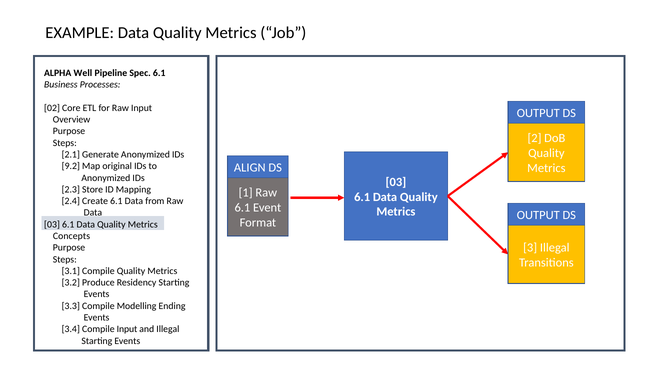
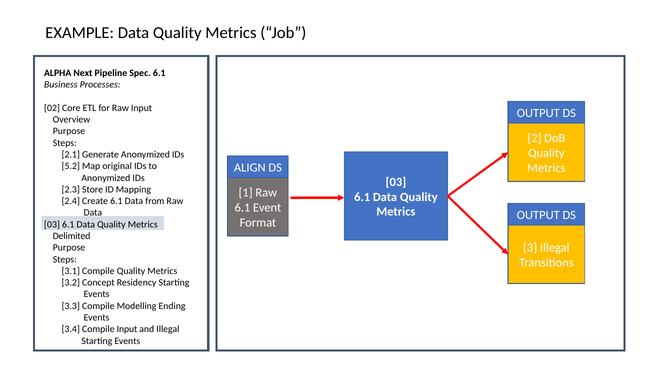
Well: Well -> Next (83, 73)
9.2: 9.2 -> 5.2 (71, 166)
Concepts: Concepts -> Delimited (72, 236)
Produce: Produce -> Concept (98, 283)
